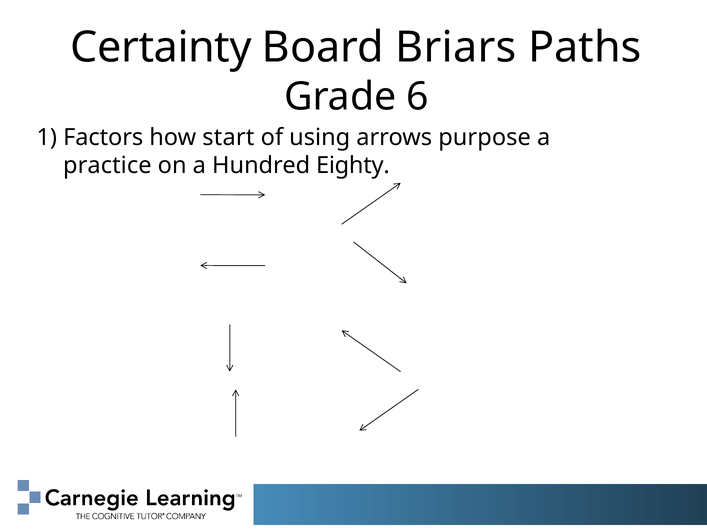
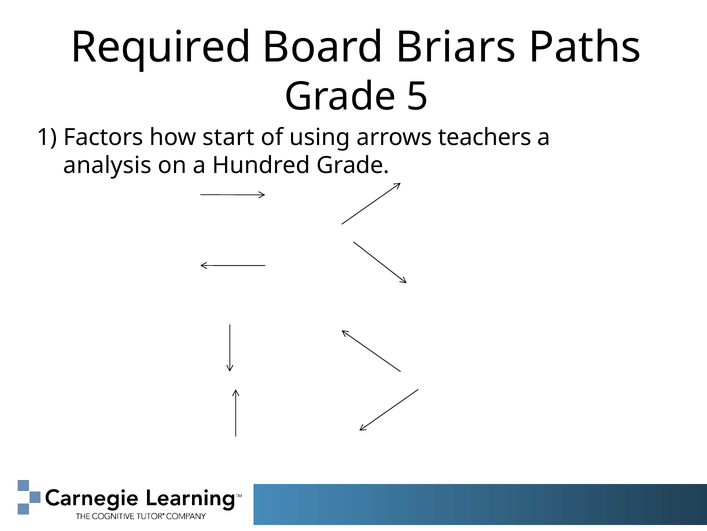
Certainty: Certainty -> Required (161, 47)
6: 6 -> 5 (418, 96)
purpose: purpose -> teachers (485, 137)
practice: practice -> analysis (107, 165)
Hundred Eighty: Eighty -> Grade (353, 165)
